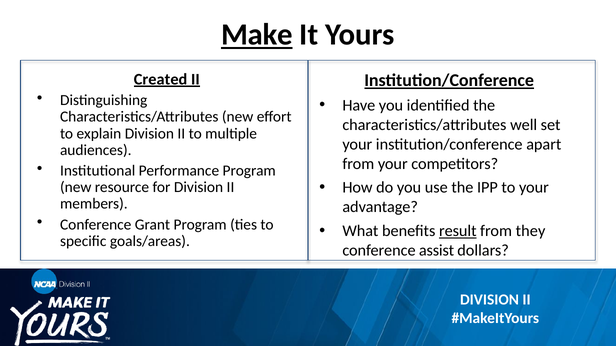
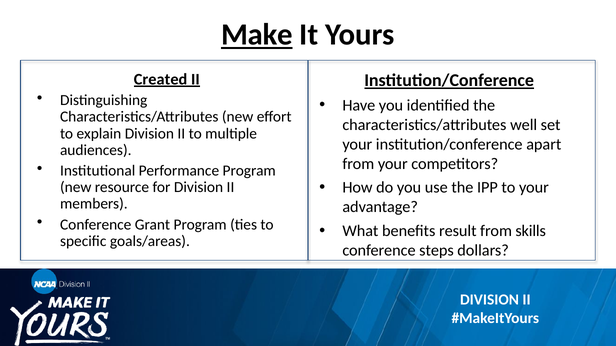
result underline: present -> none (458, 231)
they: they -> skills (531, 231)
assist: assist -> steps (437, 251)
